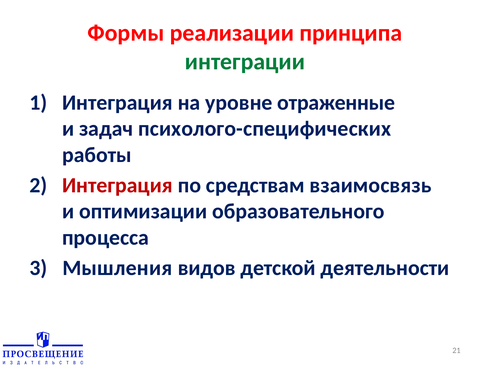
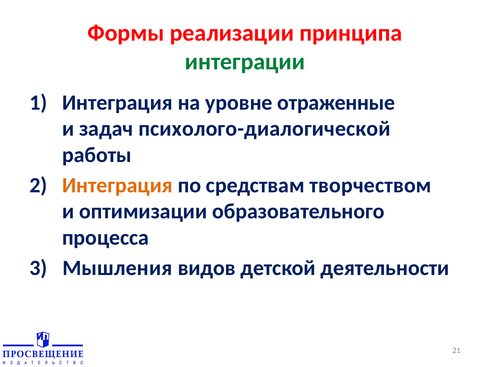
психолого-специфических: психолого-специфических -> психолого-диалогической (265, 129)
Интеграция colour: red -> orange (117, 186)
взаимосвязь: взаимосвязь -> творчеством (371, 186)
